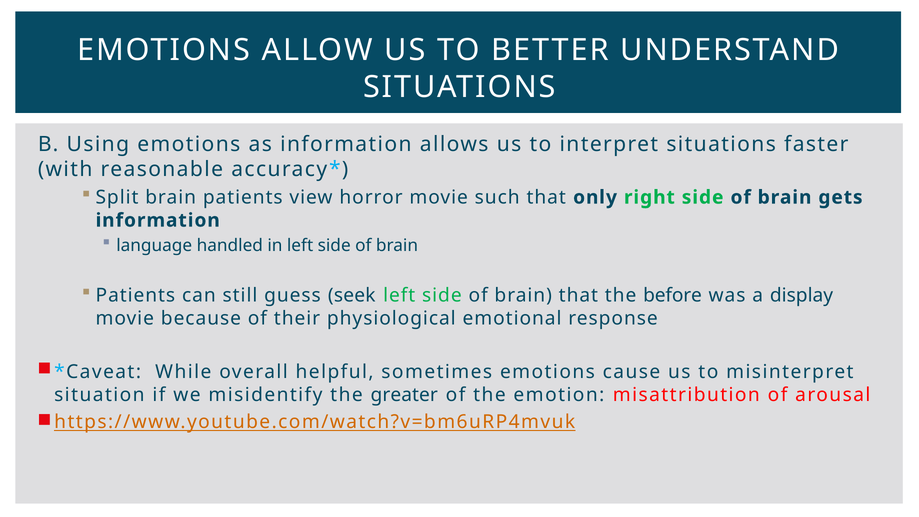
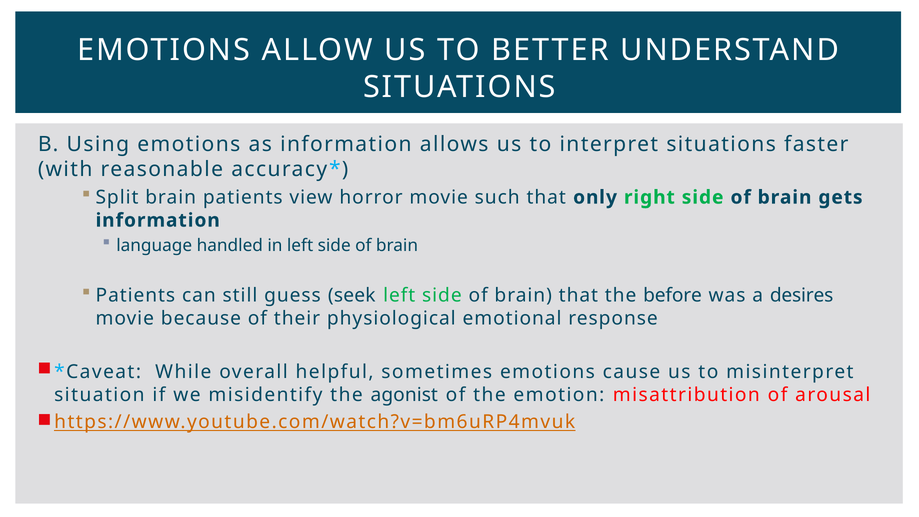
display: display -> desires (802, 295)
greater: greater -> agonist (404, 395)
